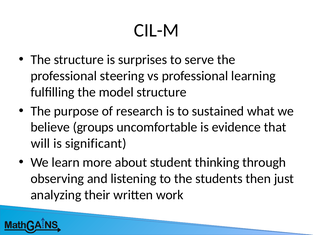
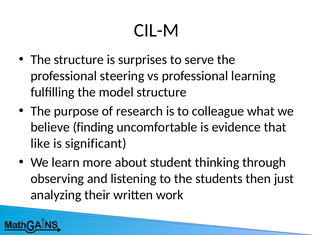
sustained: sustained -> colleague (218, 111)
groups: groups -> finding (93, 127)
will: will -> like (40, 143)
